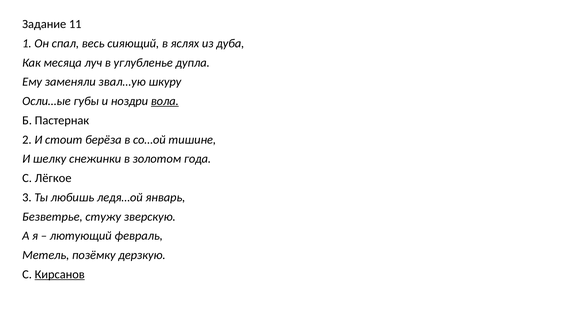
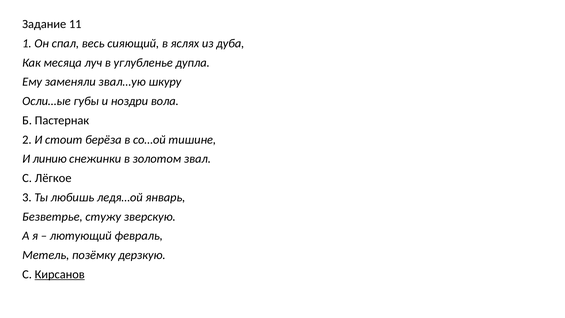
вола underline: present -> none (165, 101)
шелку: шелку -> линию (50, 159)
года: года -> звал (197, 159)
